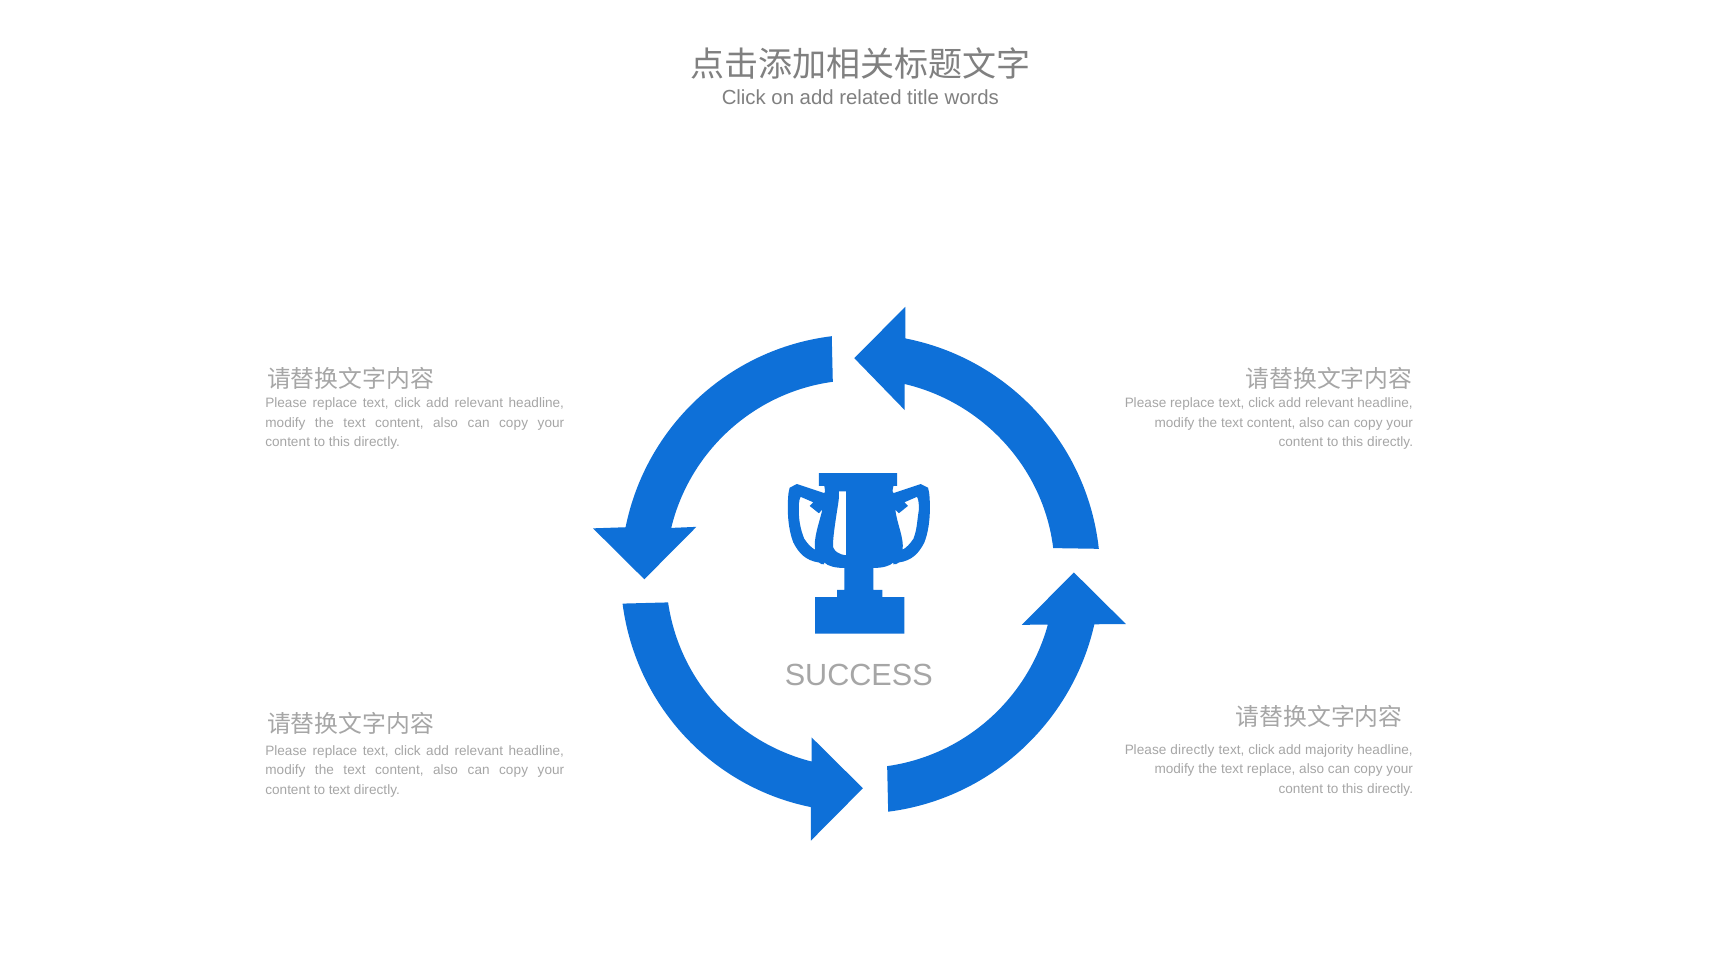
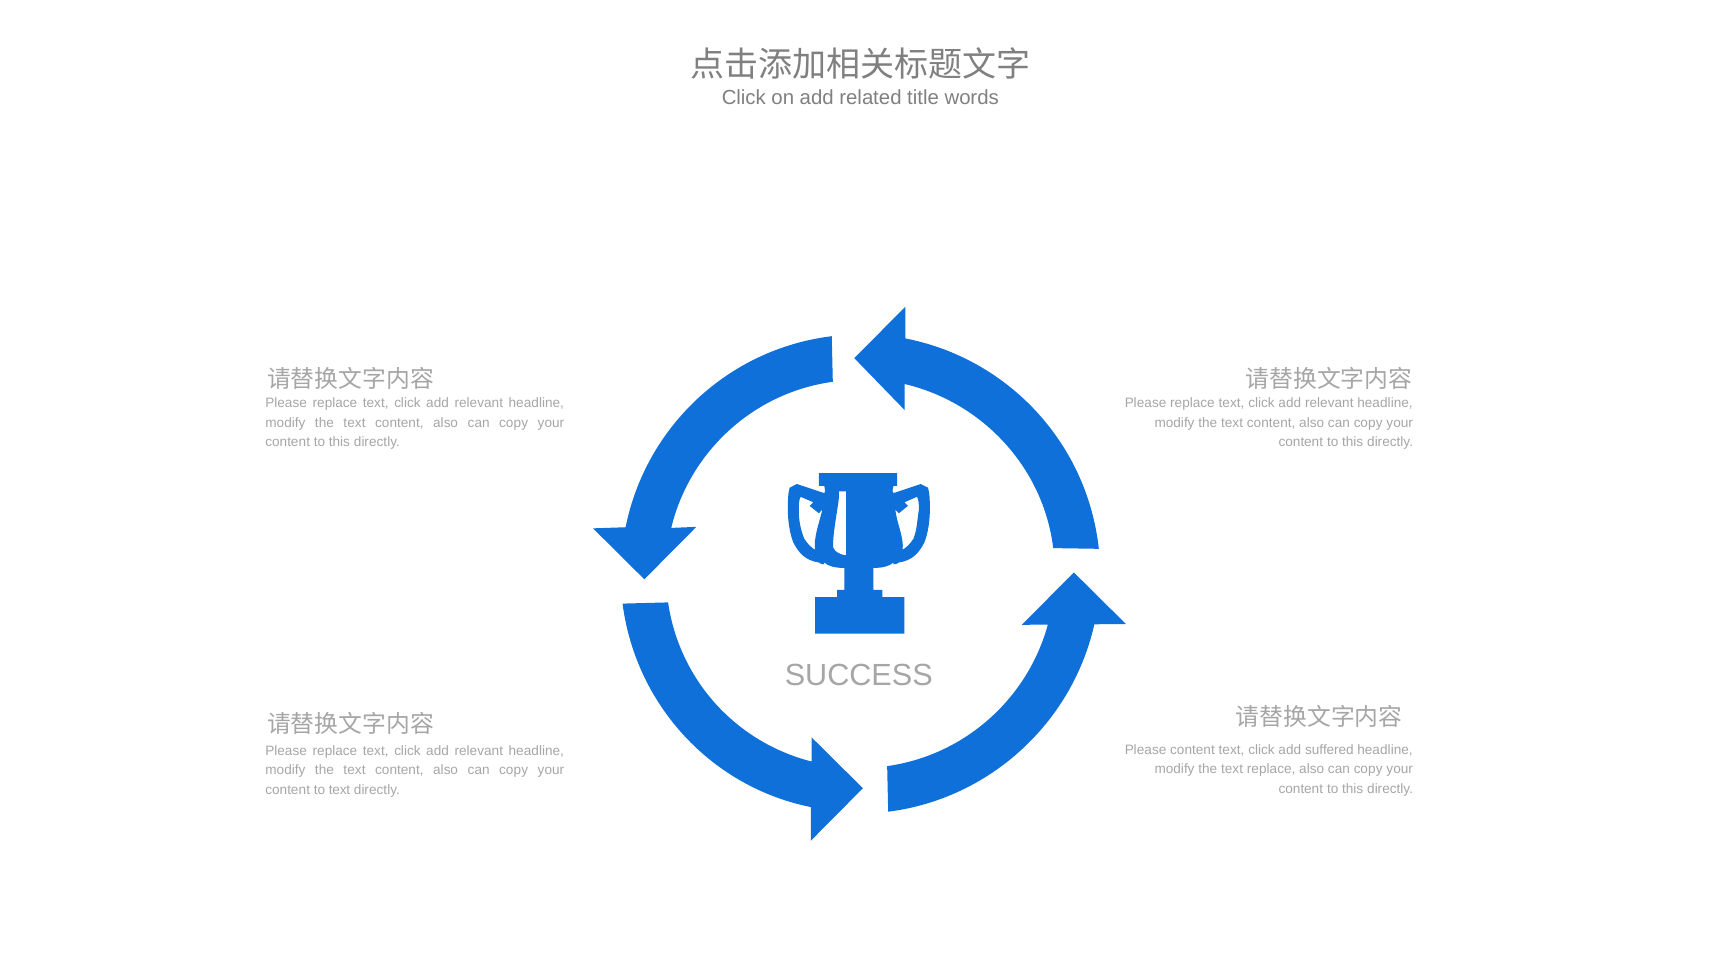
Please directly: directly -> content (1192, 750)
majority: majority -> suffered (1329, 750)
